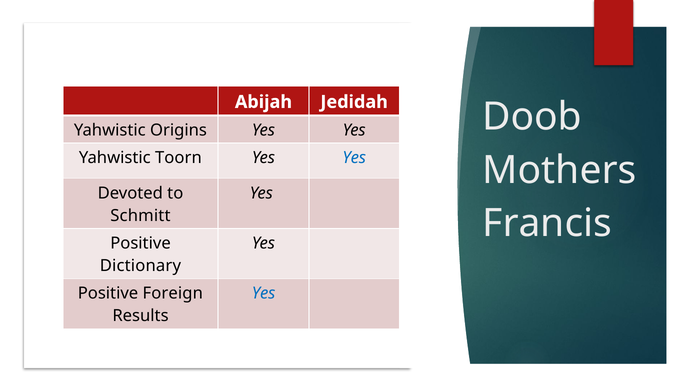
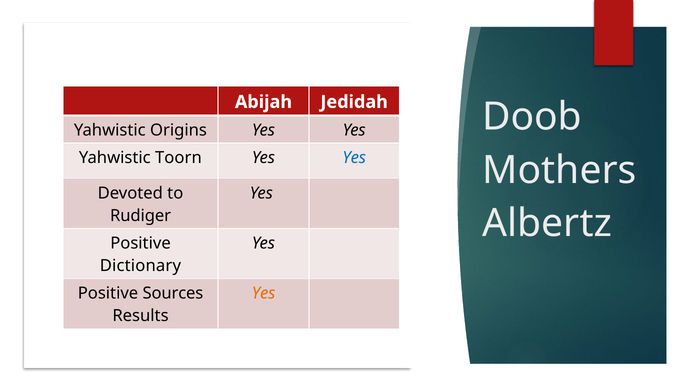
Schmitt: Schmitt -> Rudiger (141, 215)
Francis: Francis -> Albertz (547, 223)
Foreign: Foreign -> Sources (173, 293)
Yes colour: blue -> orange (264, 293)
